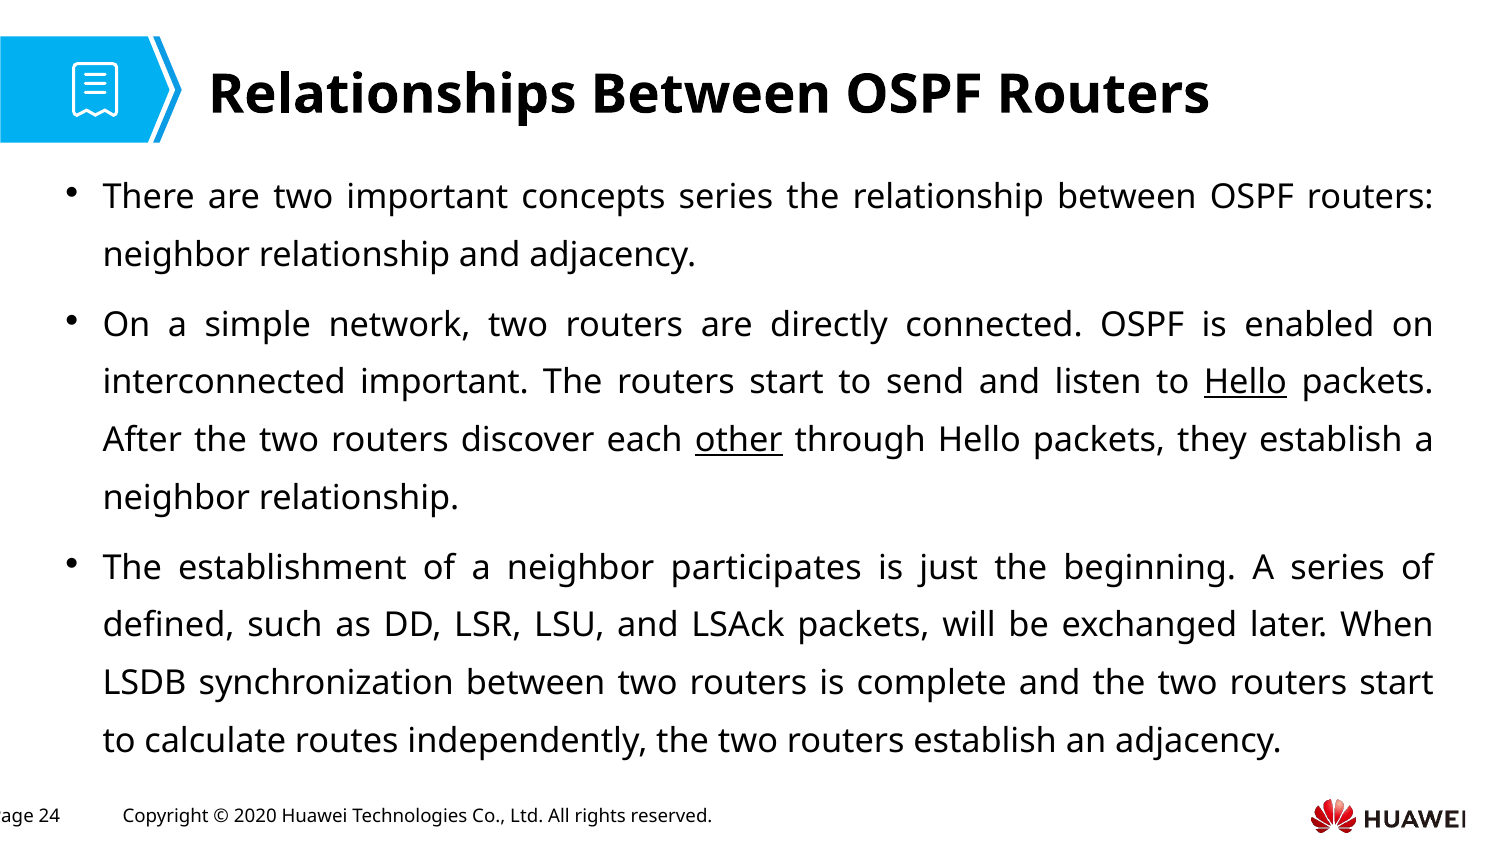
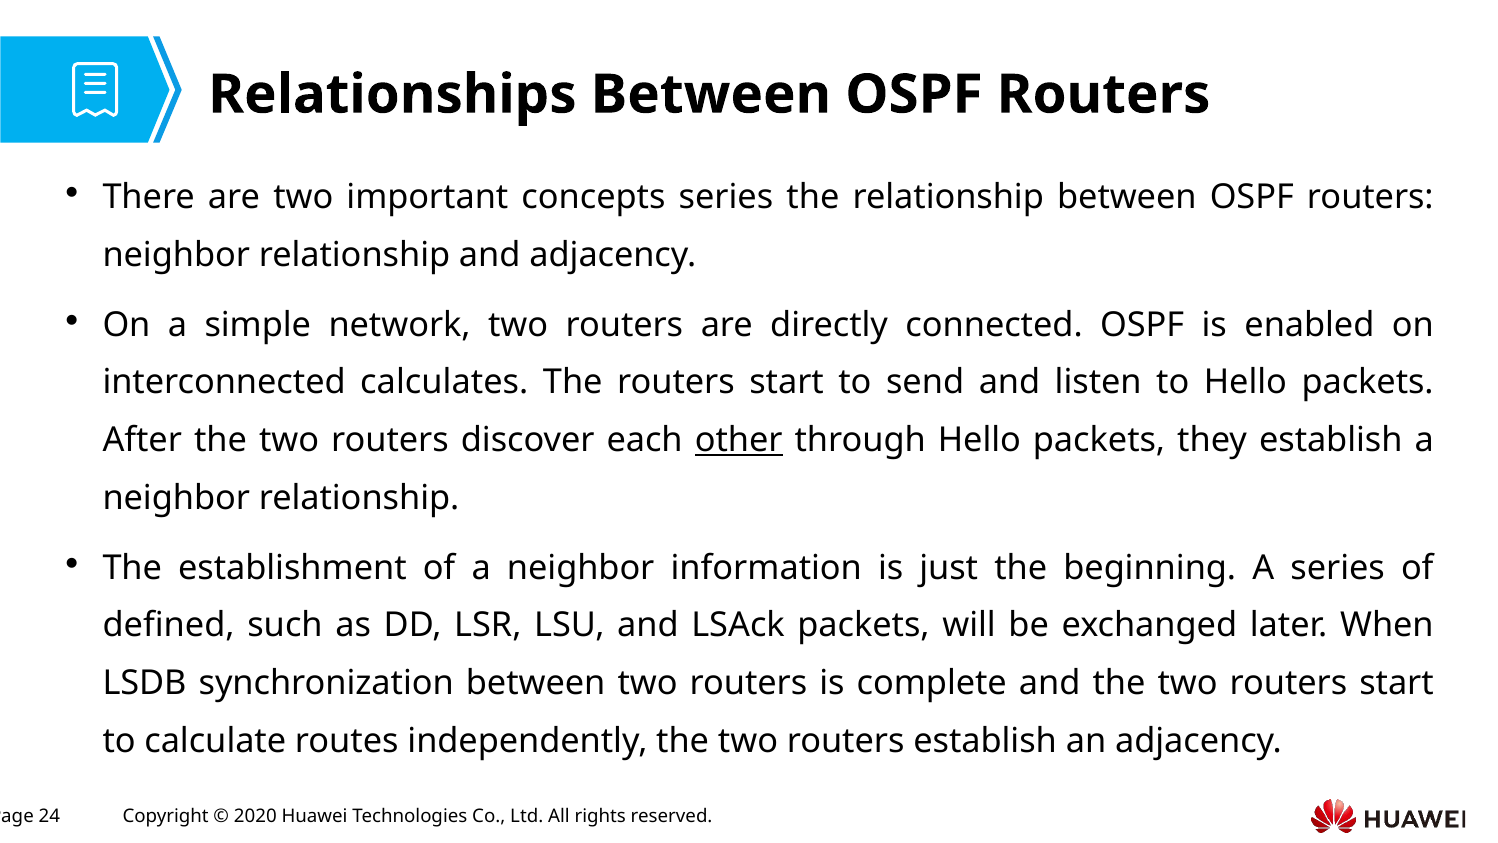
interconnected important: important -> calculates (444, 382)
Hello underline: present -> none (1245, 382)
participates: participates -> information (766, 567)
